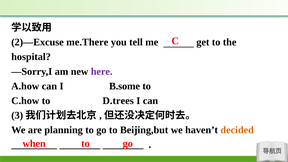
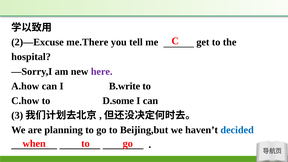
B.some: B.some -> B.write (125, 86)
D.trees: D.trees -> D.some (118, 101)
decided colour: orange -> blue (237, 130)
